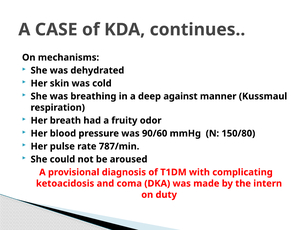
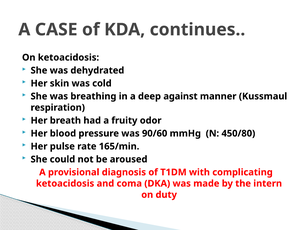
On mechanisms: mechanisms -> ketoacidosis (68, 57)
150/80: 150/80 -> 450/80 (238, 133)
787/min: 787/min -> 165/min (119, 146)
